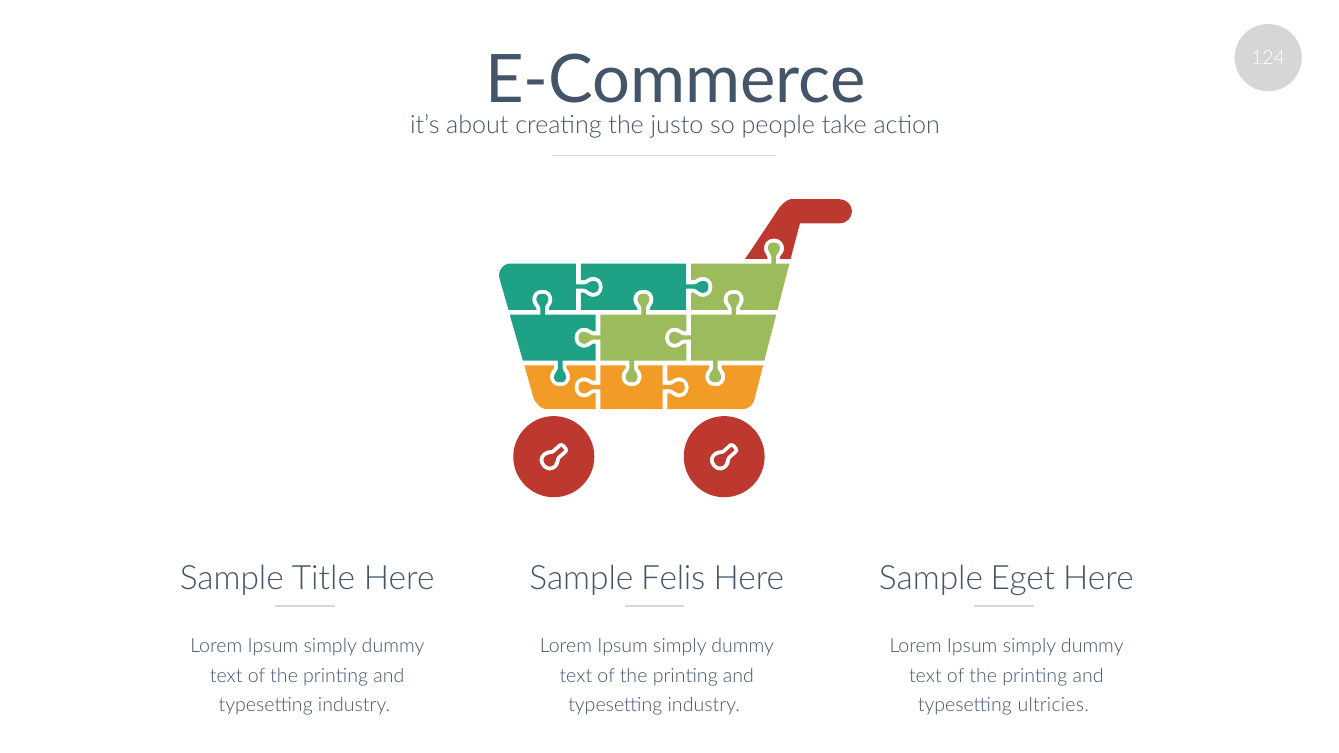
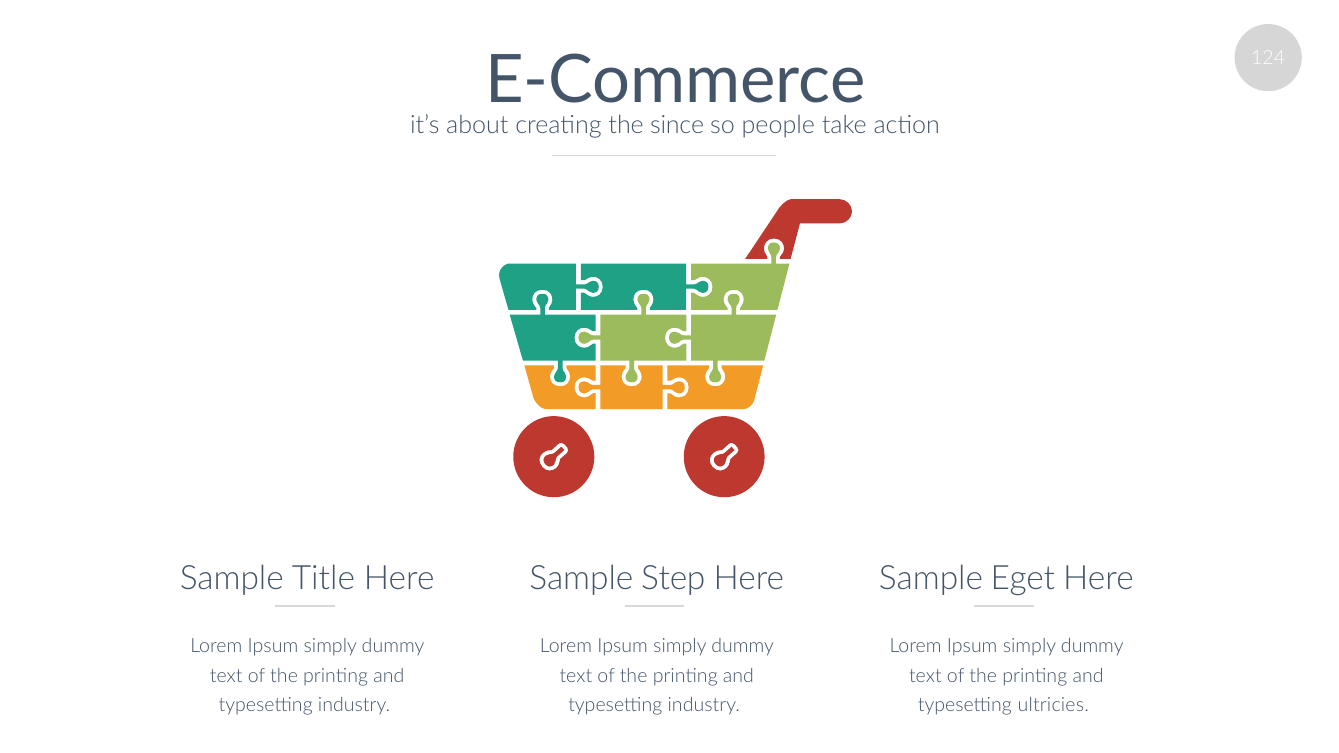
justo: justo -> since (677, 125)
Felis: Felis -> Step (673, 579)
